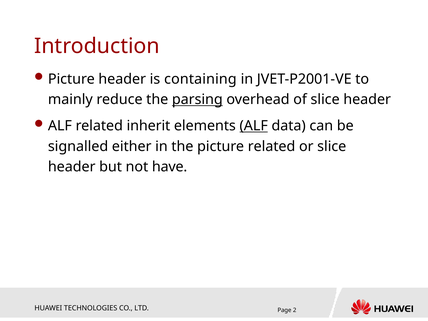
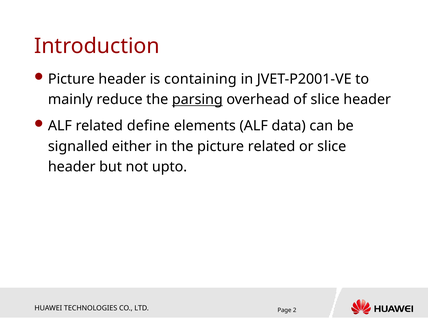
inherit: inherit -> define (148, 126)
ALF underline: present -> none (254, 126)
have: have -> upto (170, 167)
